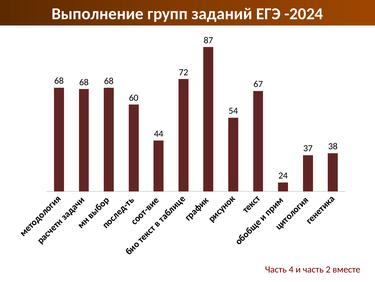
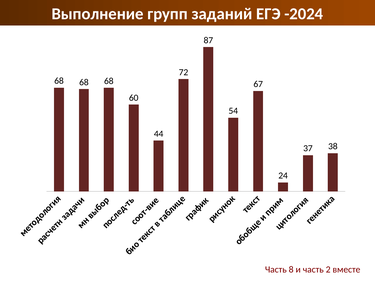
4: 4 -> 8 (291, 269)
